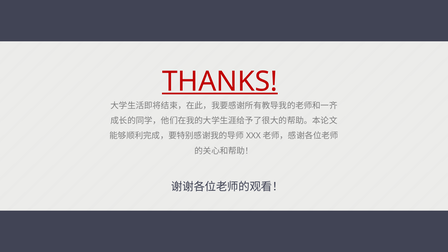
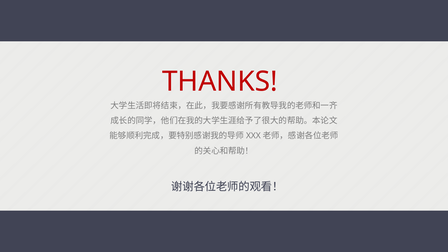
THANKS underline: present -> none (220, 82)
